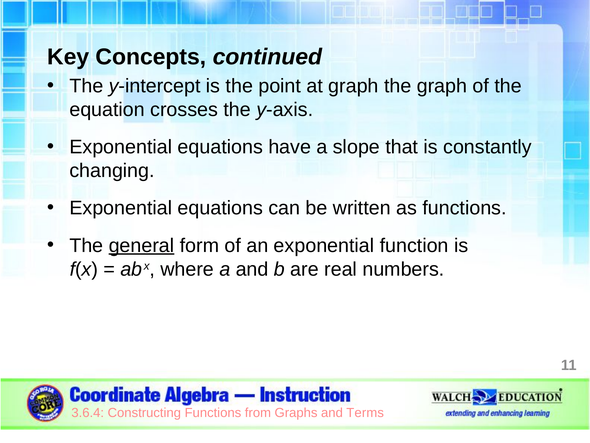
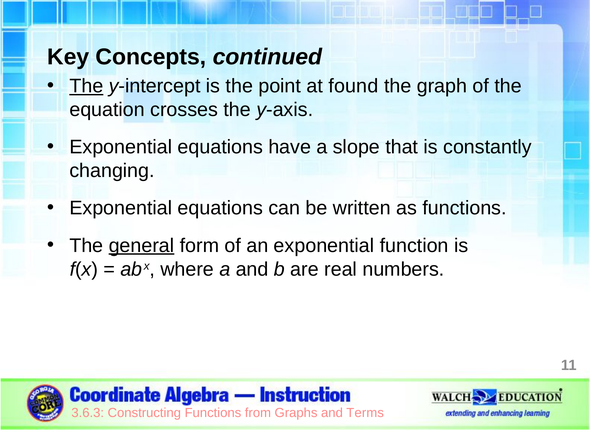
The underline: none -> present (86, 86)
at graph: graph -> found (353, 86)
3.6.4: 3.6.4 -> 3.6.3 (88, 413)
